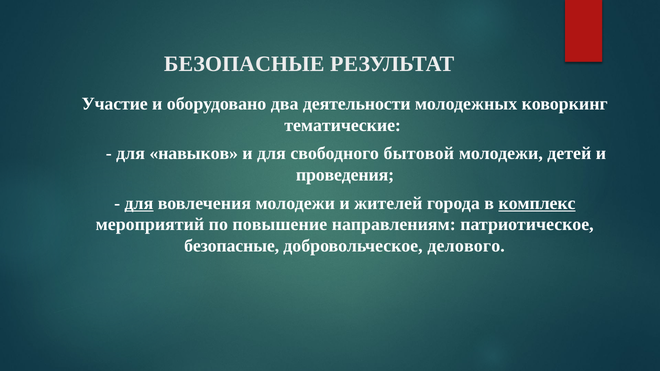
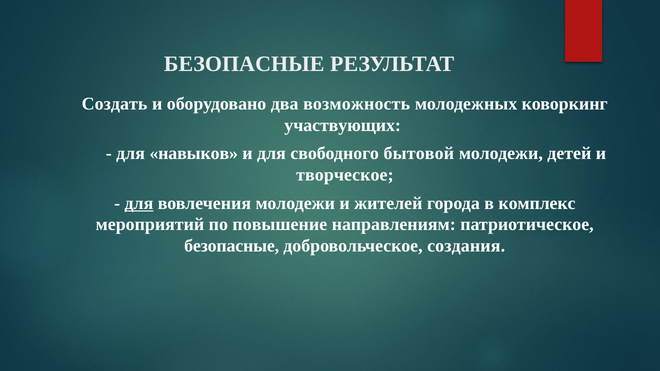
Участие: Участие -> Создать (115, 104)
деятельности: деятельности -> возможность (357, 104)
тематические: тематические -> участвующих (343, 125)
проведения: проведения -> творческое (345, 175)
комплекс underline: present -> none (537, 203)
делового: делового -> создания (466, 246)
